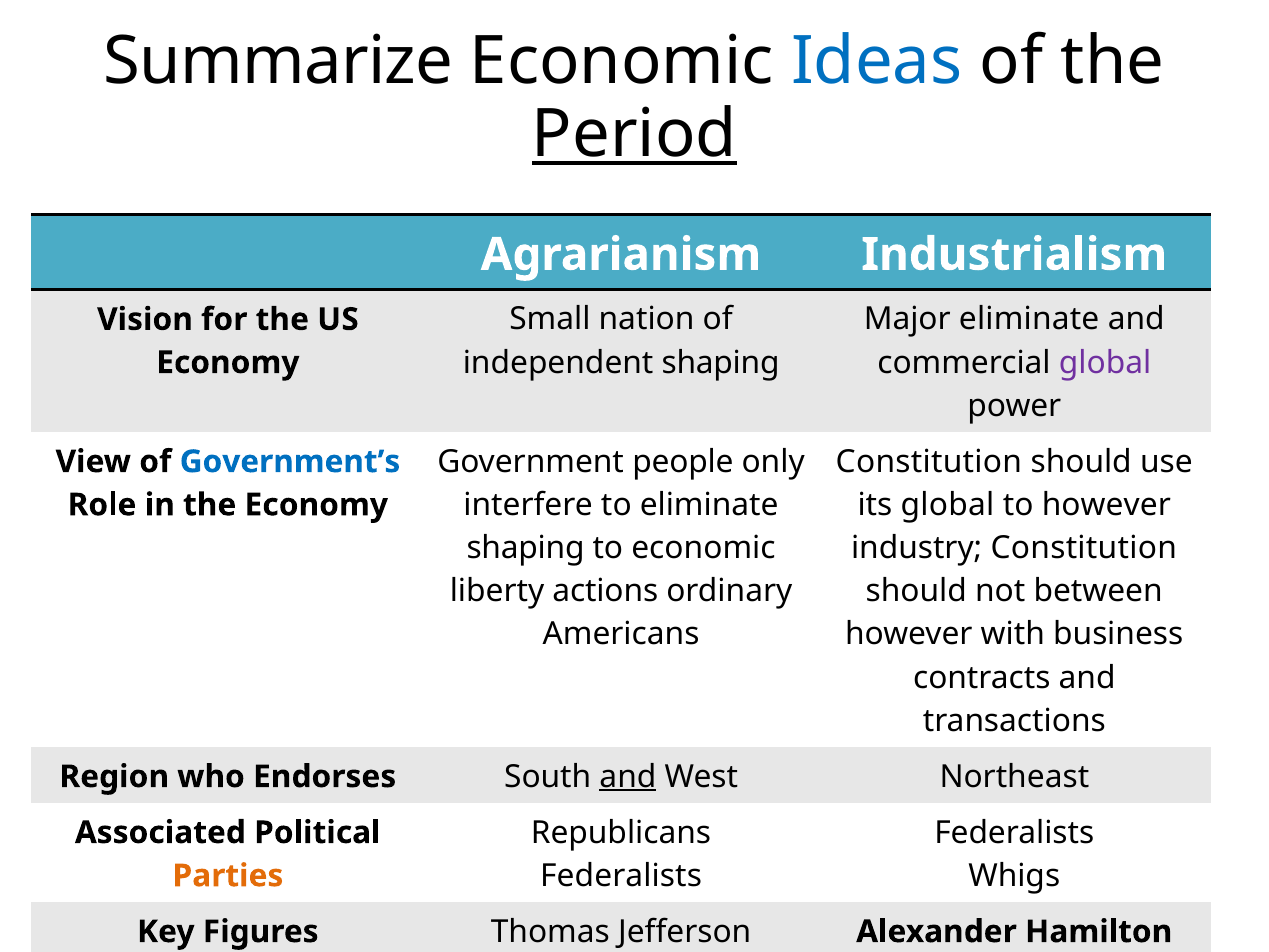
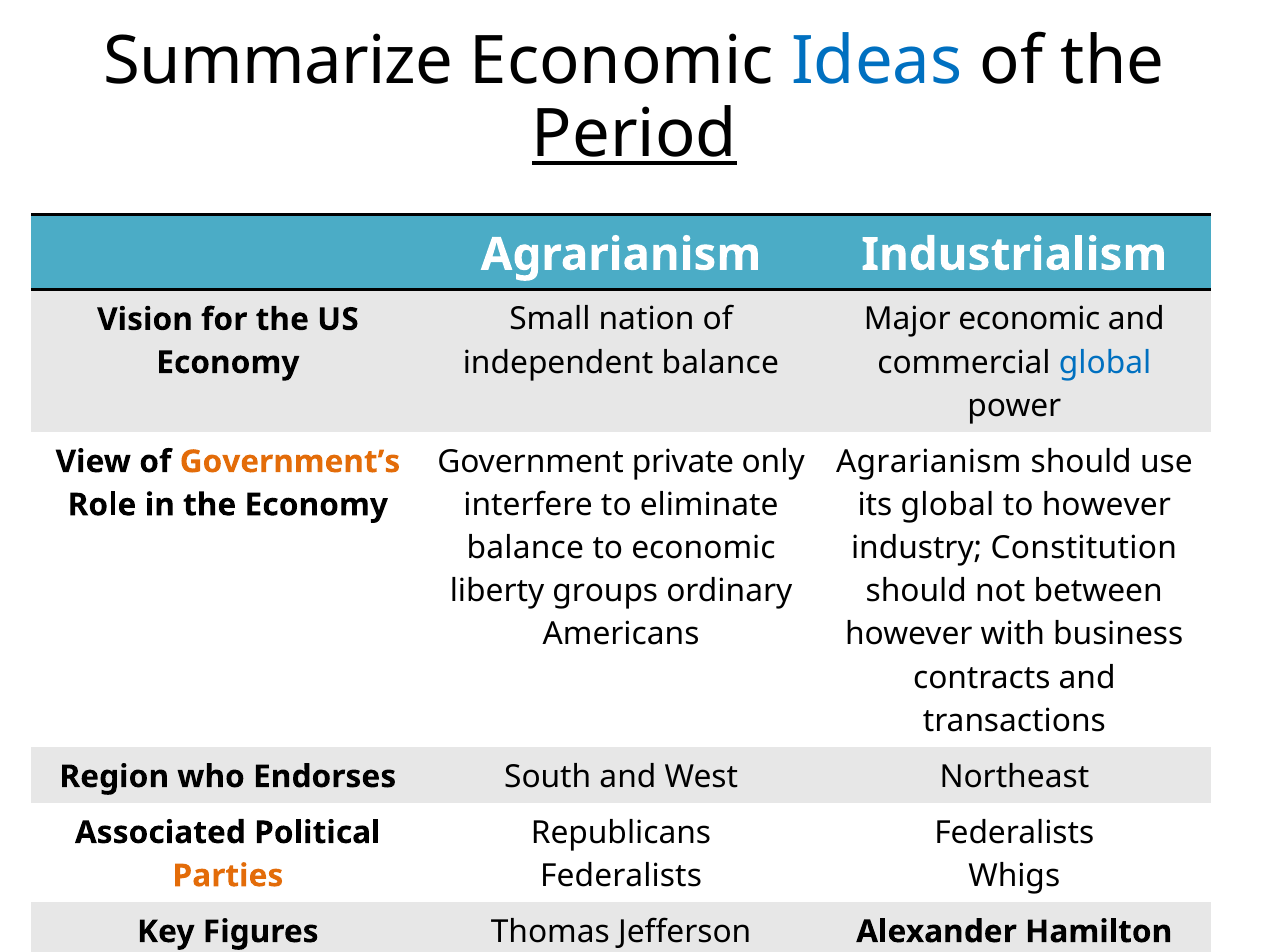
Major eliminate: eliminate -> economic (1029, 319)
independent shaping: shaping -> balance (720, 363)
global colour: purple -> blue (1105, 363)
people: people -> private (683, 462)
Constitution: Constitution -> Agrarianism (929, 462)
Government’s colour: blue -> orange (290, 462)
shaping: shaping -> balance (525, 548)
actions: actions -> groups (605, 591)
and underline: present -> none (628, 777)
